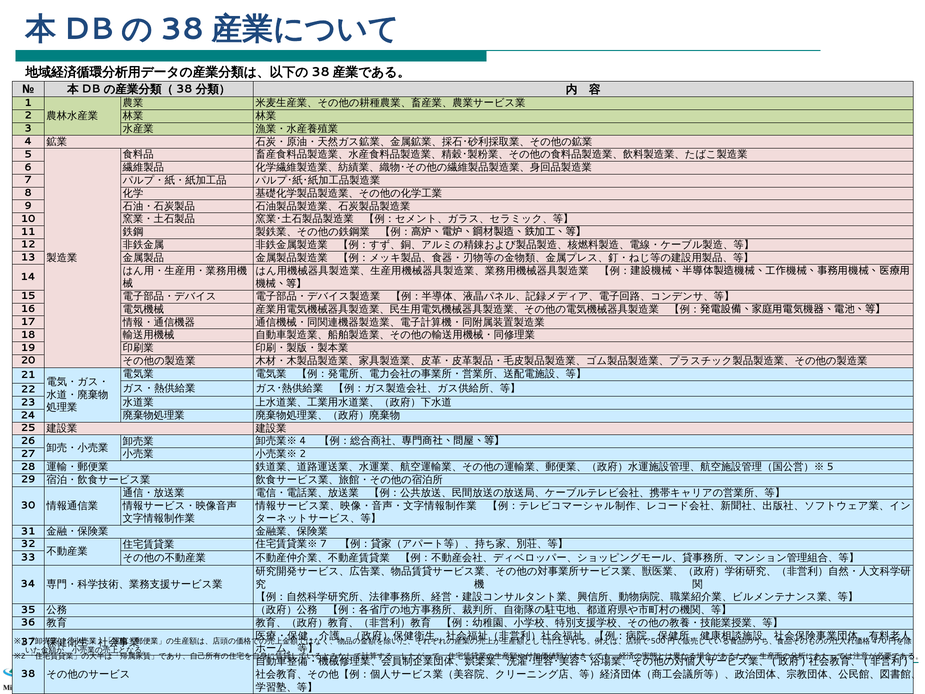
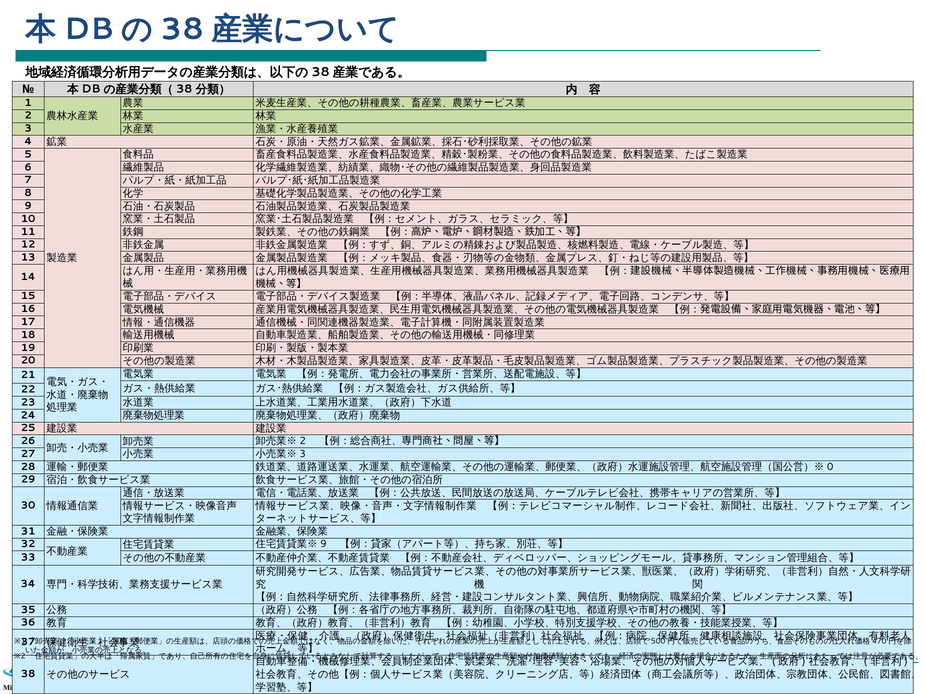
4: 4 -> 2 (303, 441)
2: 2 -> 3 (303, 454)
5: 5 -> 0 (830, 467)
7: 7 -> 9 (323, 544)
